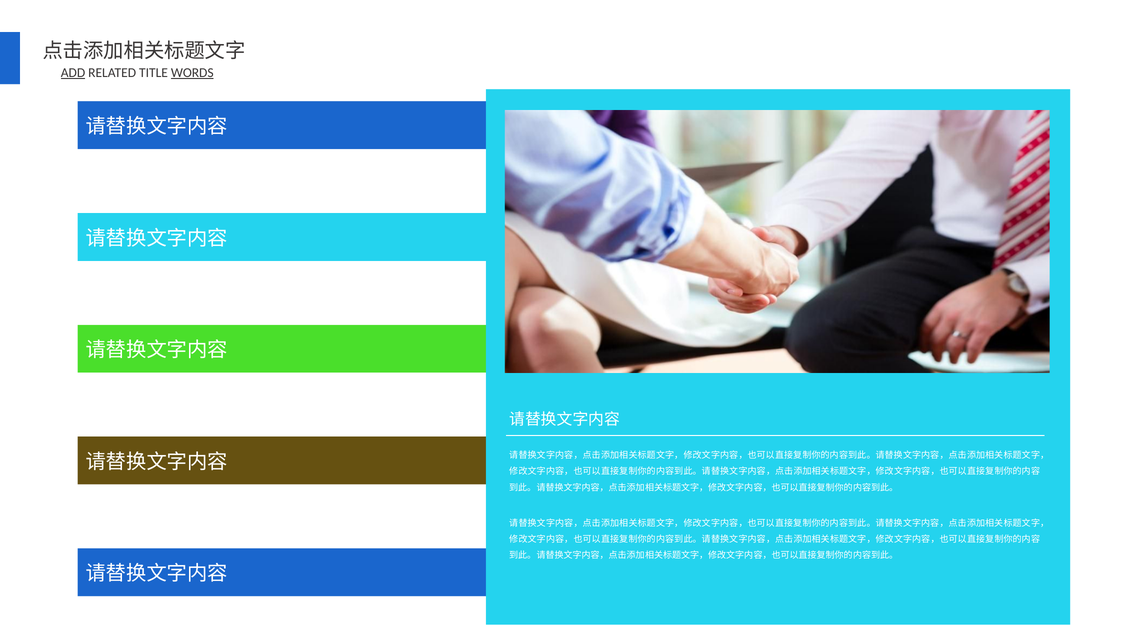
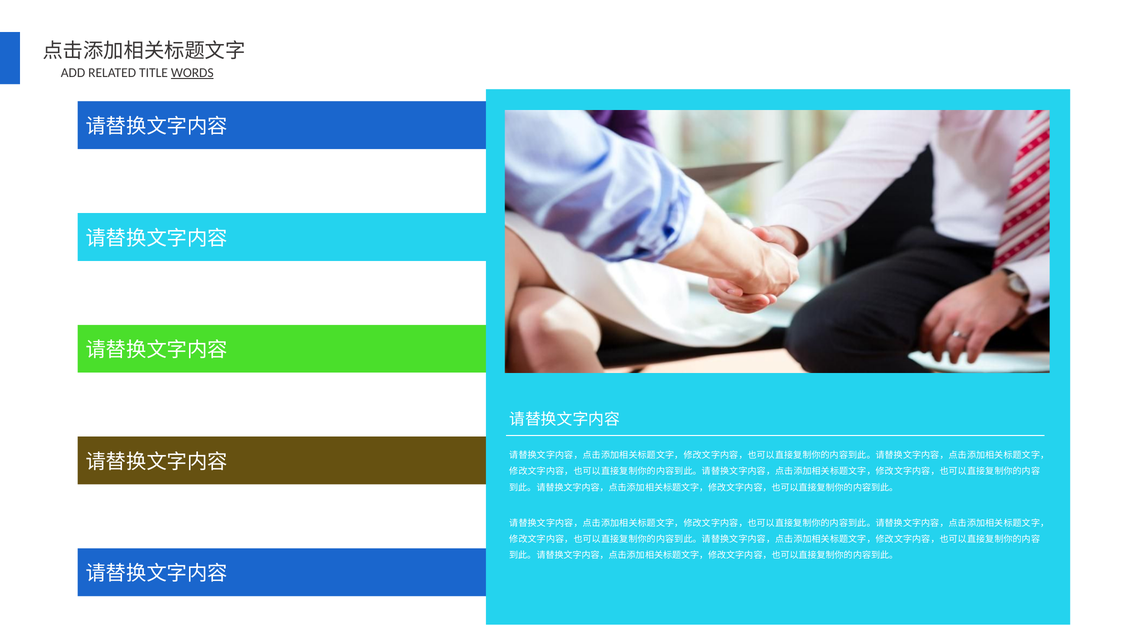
ADD underline: present -> none (73, 73)
